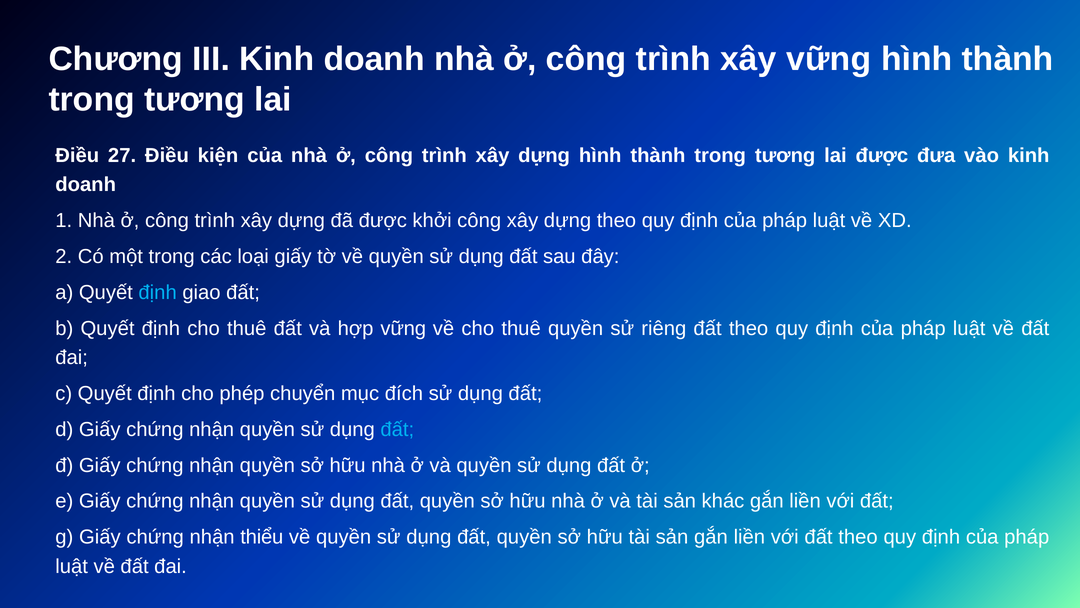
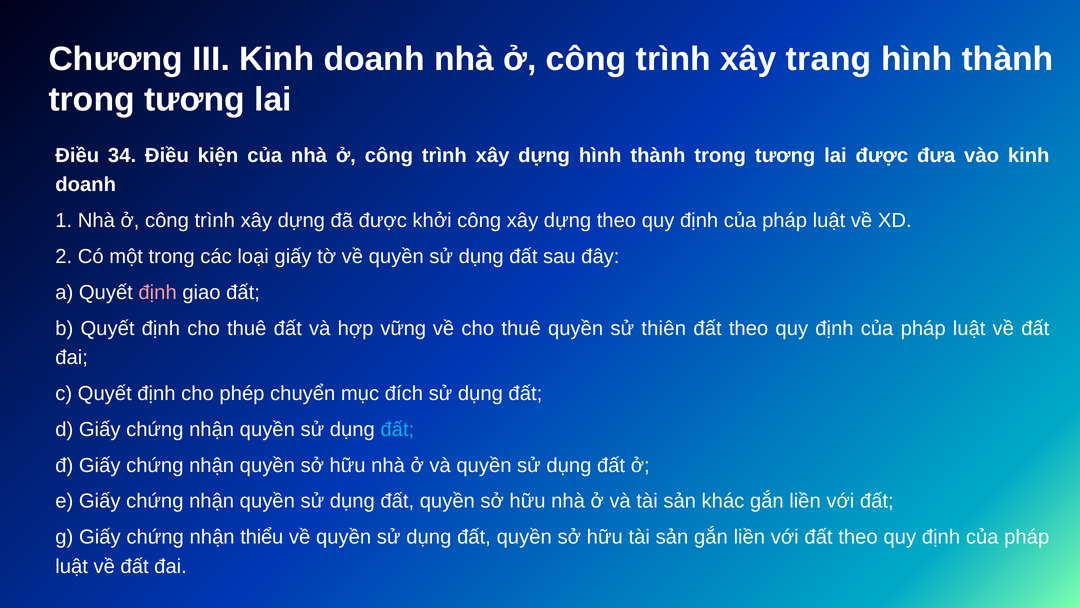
xây vững: vững -> trang (829, 59)
27: 27 -> 34 (122, 155)
định colour: light blue -> pink (158, 292)
riêng: riêng -> thiên (664, 328)
